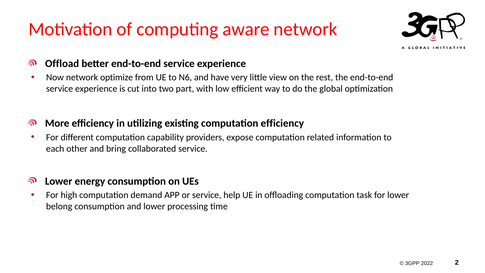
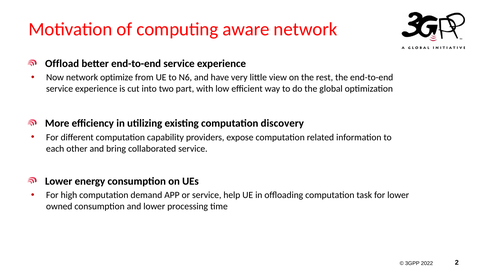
computation efficiency: efficiency -> discovery (282, 123)
belong: belong -> owned (59, 206)
